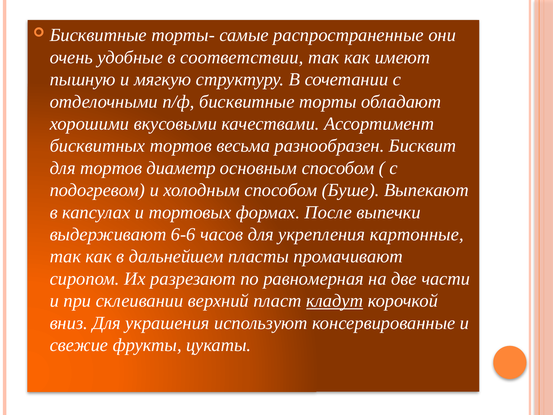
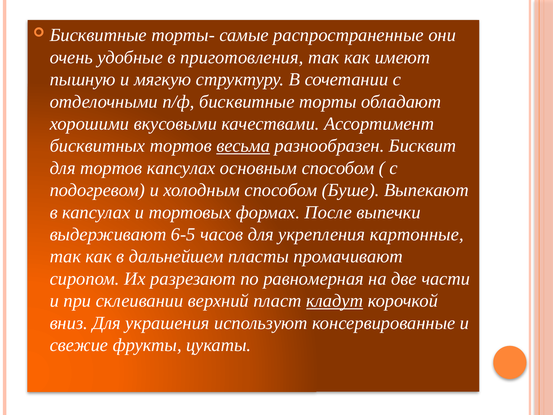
соответствии: соответствии -> приготовления (242, 57)
весьма underline: none -> present (243, 146)
тортов диаметр: диаметр -> капсулах (181, 168)
6-6: 6-6 -> 6-5 (183, 234)
